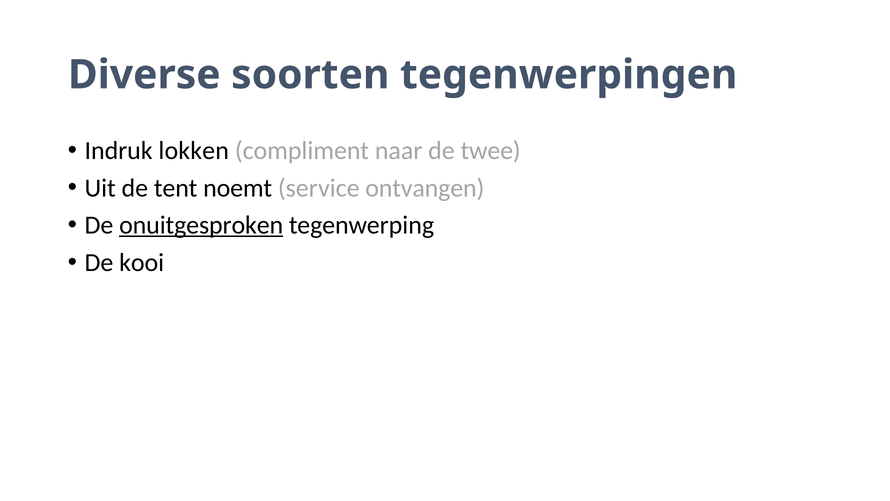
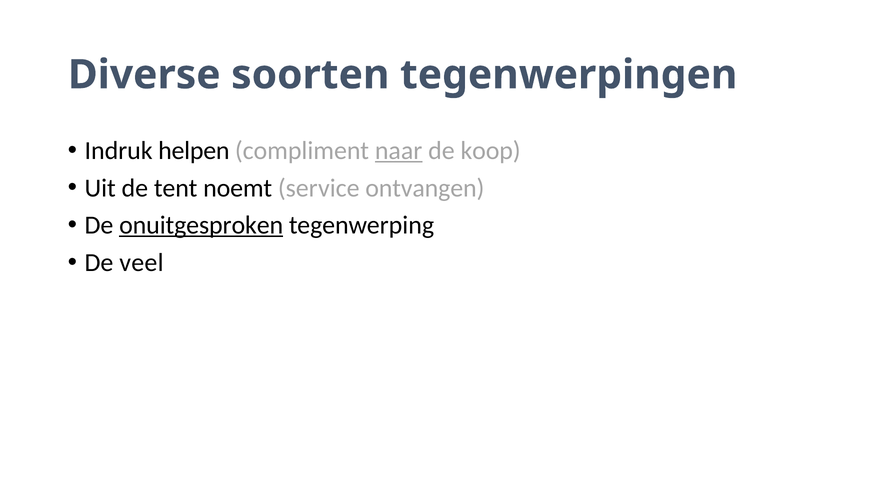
lokken: lokken -> helpen (194, 150)
naar underline: none -> present (399, 150)
twee: twee -> koop (491, 150)
kooi: kooi -> veel (141, 262)
